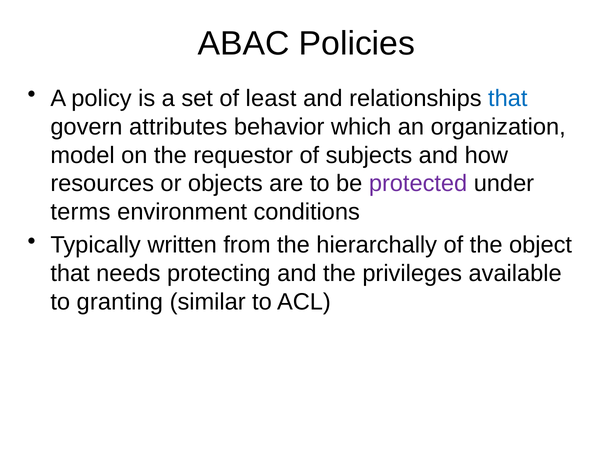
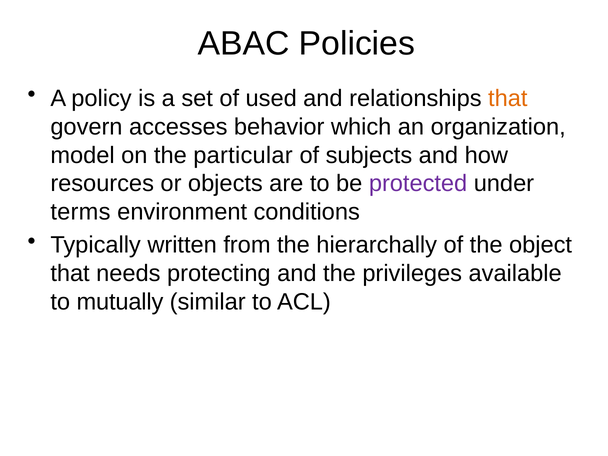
least: least -> used (271, 98)
that colour: blue -> orange (508, 98)
attributes: attributes -> accesses (178, 127)
requestor: requestor -> particular (243, 155)
granting: granting -> mutually (120, 302)
